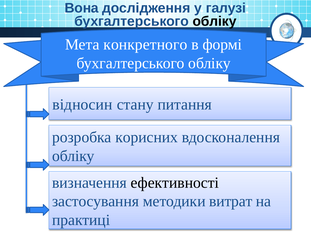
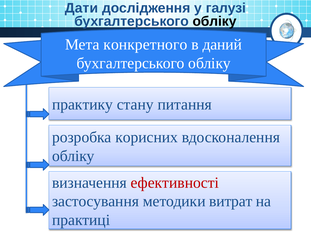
Вона: Вона -> Дати (82, 8)
формі: формі -> даний (222, 45)
відносин: відносин -> практику (82, 105)
ефективності colour: black -> red (175, 183)
